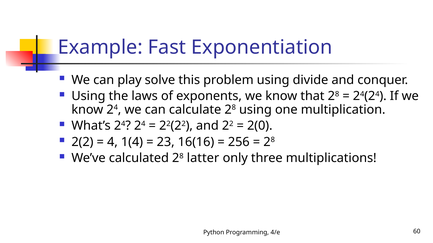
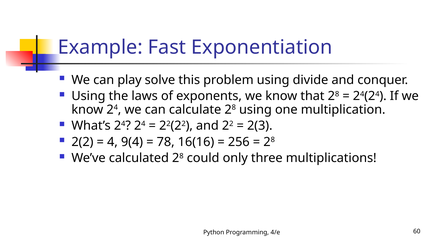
2(0: 2(0 -> 2(3 (260, 126)
1(4: 1(4 -> 9(4 (132, 142)
23: 23 -> 78 (166, 142)
latter: latter -> could (203, 158)
